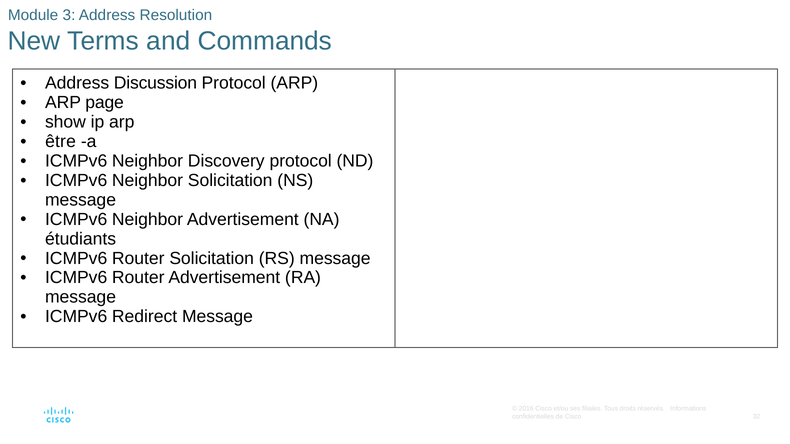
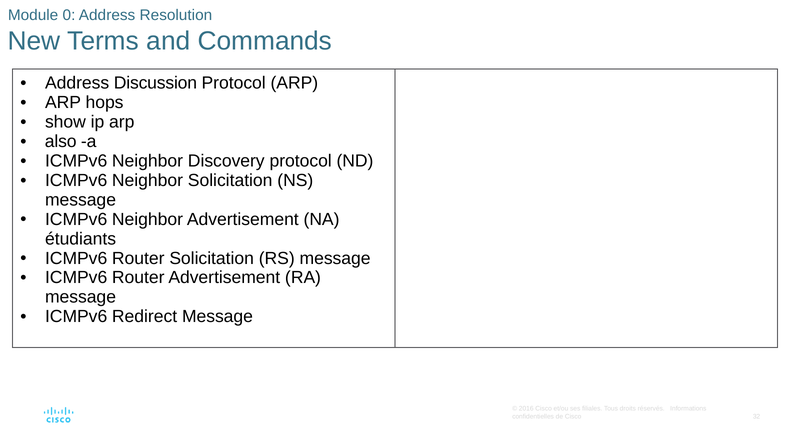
3: 3 -> 0 (69, 15)
page: page -> hops (105, 102)
être: être -> also (61, 141)
